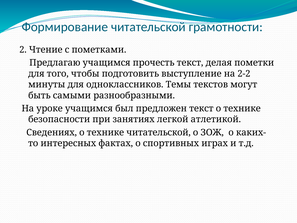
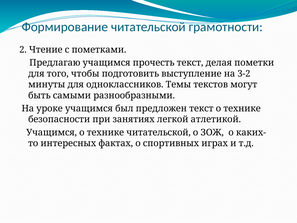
2-2: 2-2 -> 3-2 (244, 74)
Сведениях: Сведениях -> Учащимся (52, 132)
